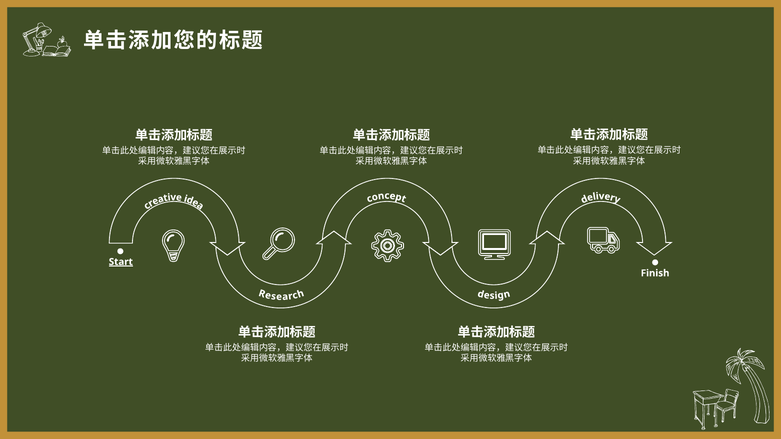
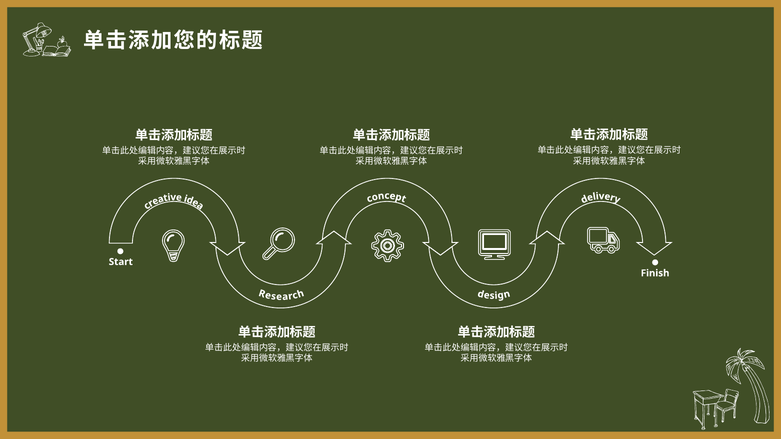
Start underline: present -> none (121, 262)
